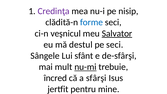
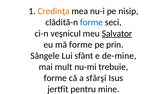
Credinţa colour: purple -> orange (54, 11)
mă destul: destul -> forme (81, 45)
pe seci: seci -> prin (115, 45)
de-sfârşi: de-sfârşi -> de-mine (119, 56)
nu-mi underline: present -> none (85, 67)
încred: încred -> forme (55, 78)
